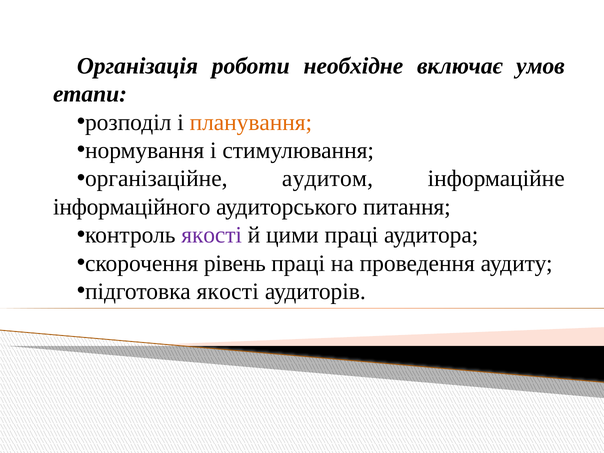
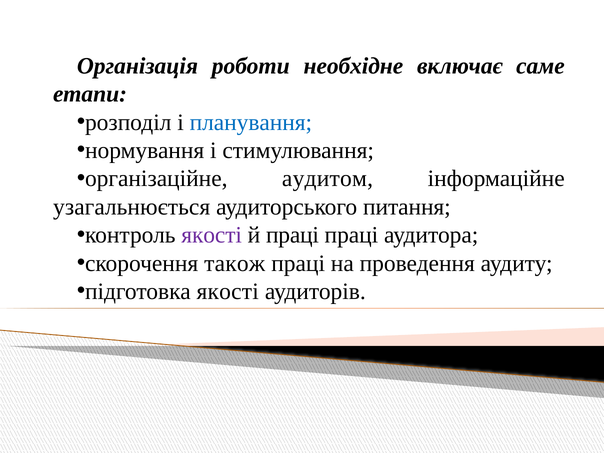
умов: умов -> саме (540, 66)
планування colour: orange -> blue (251, 122)
інформаційного: інформаційного -> узагальнюється (132, 207)
й цими: цими -> праці (292, 235)
рівень: рівень -> також (235, 263)
